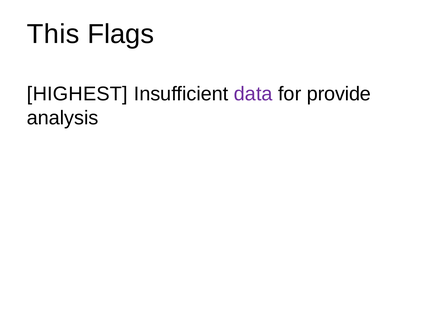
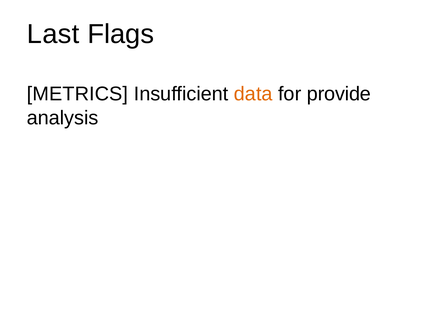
This: This -> Last (53, 34)
HIGHEST: HIGHEST -> METRICS (77, 94)
data colour: purple -> orange (253, 94)
